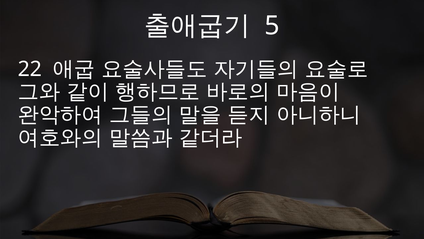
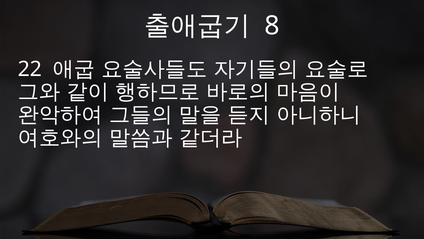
5: 5 -> 8 (272, 26)
